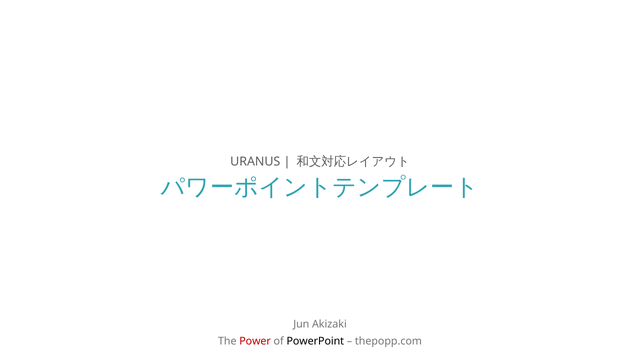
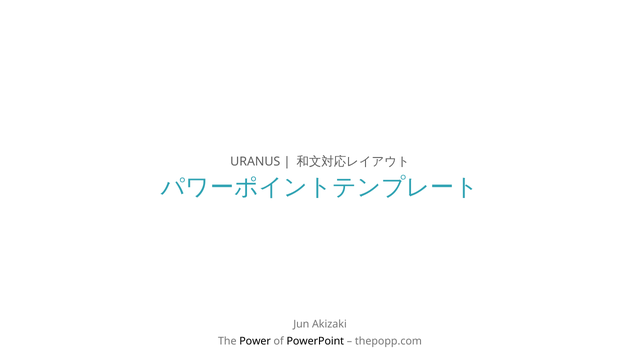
Power colour: red -> black (255, 341)
